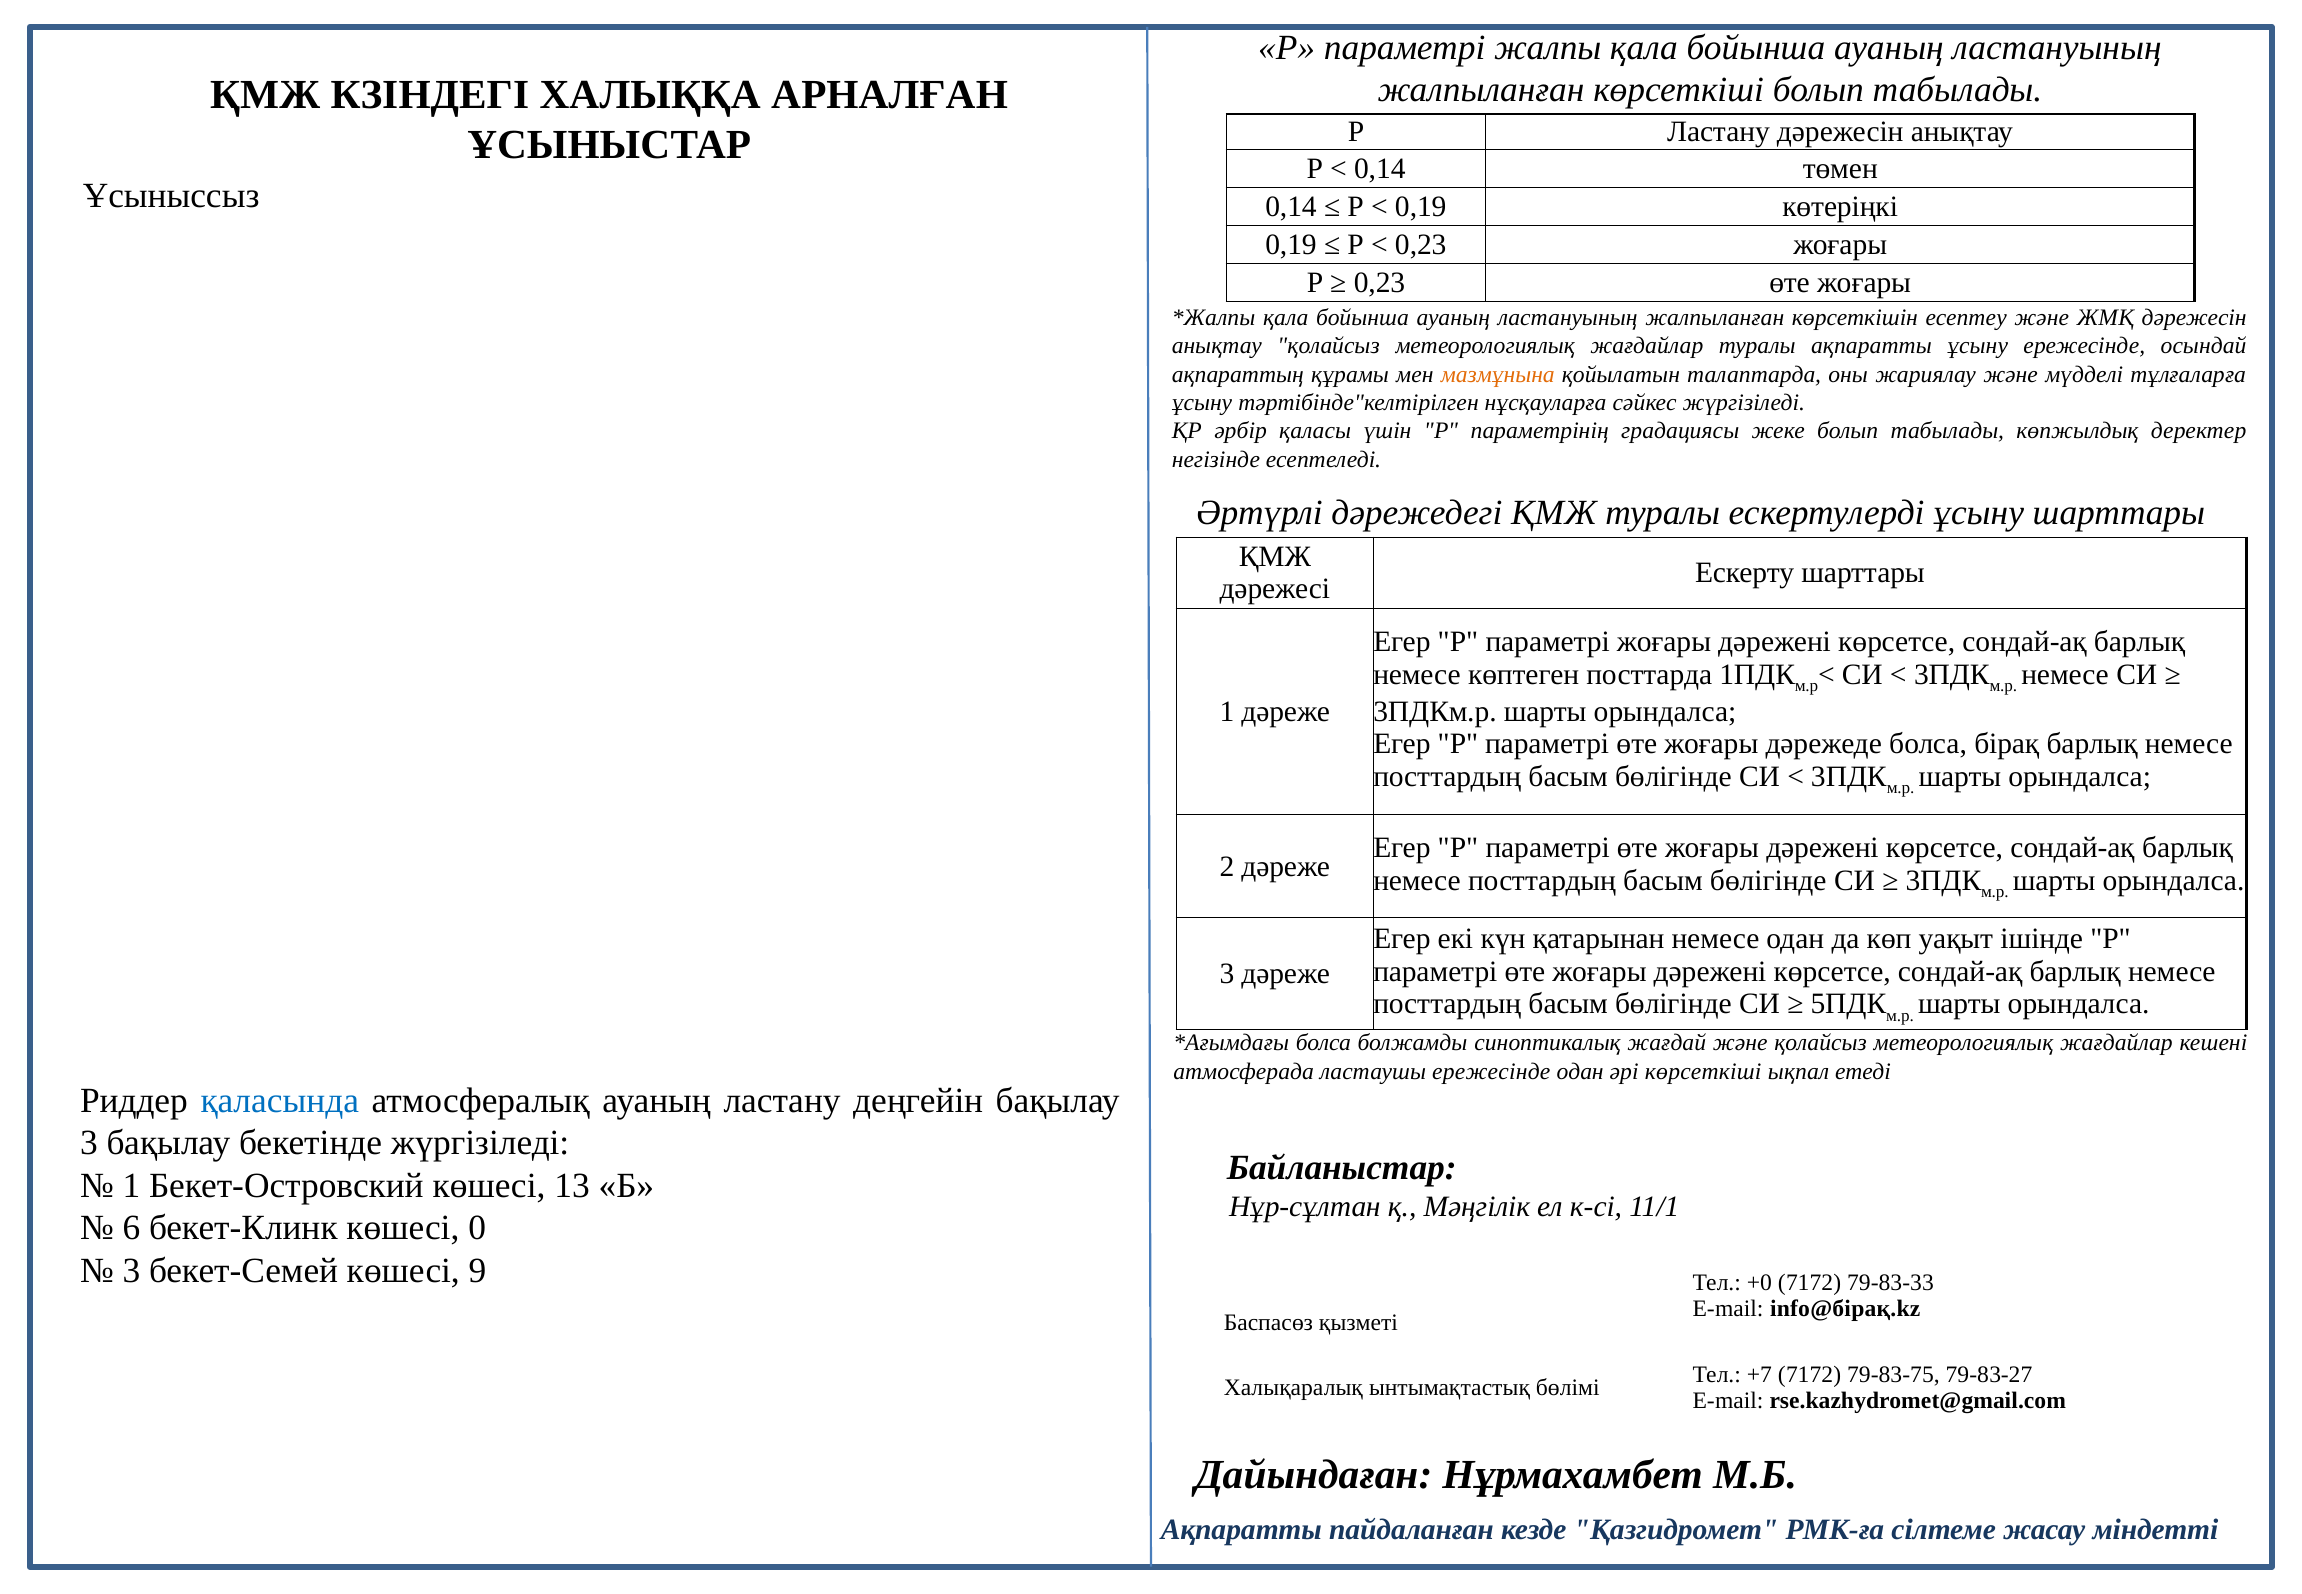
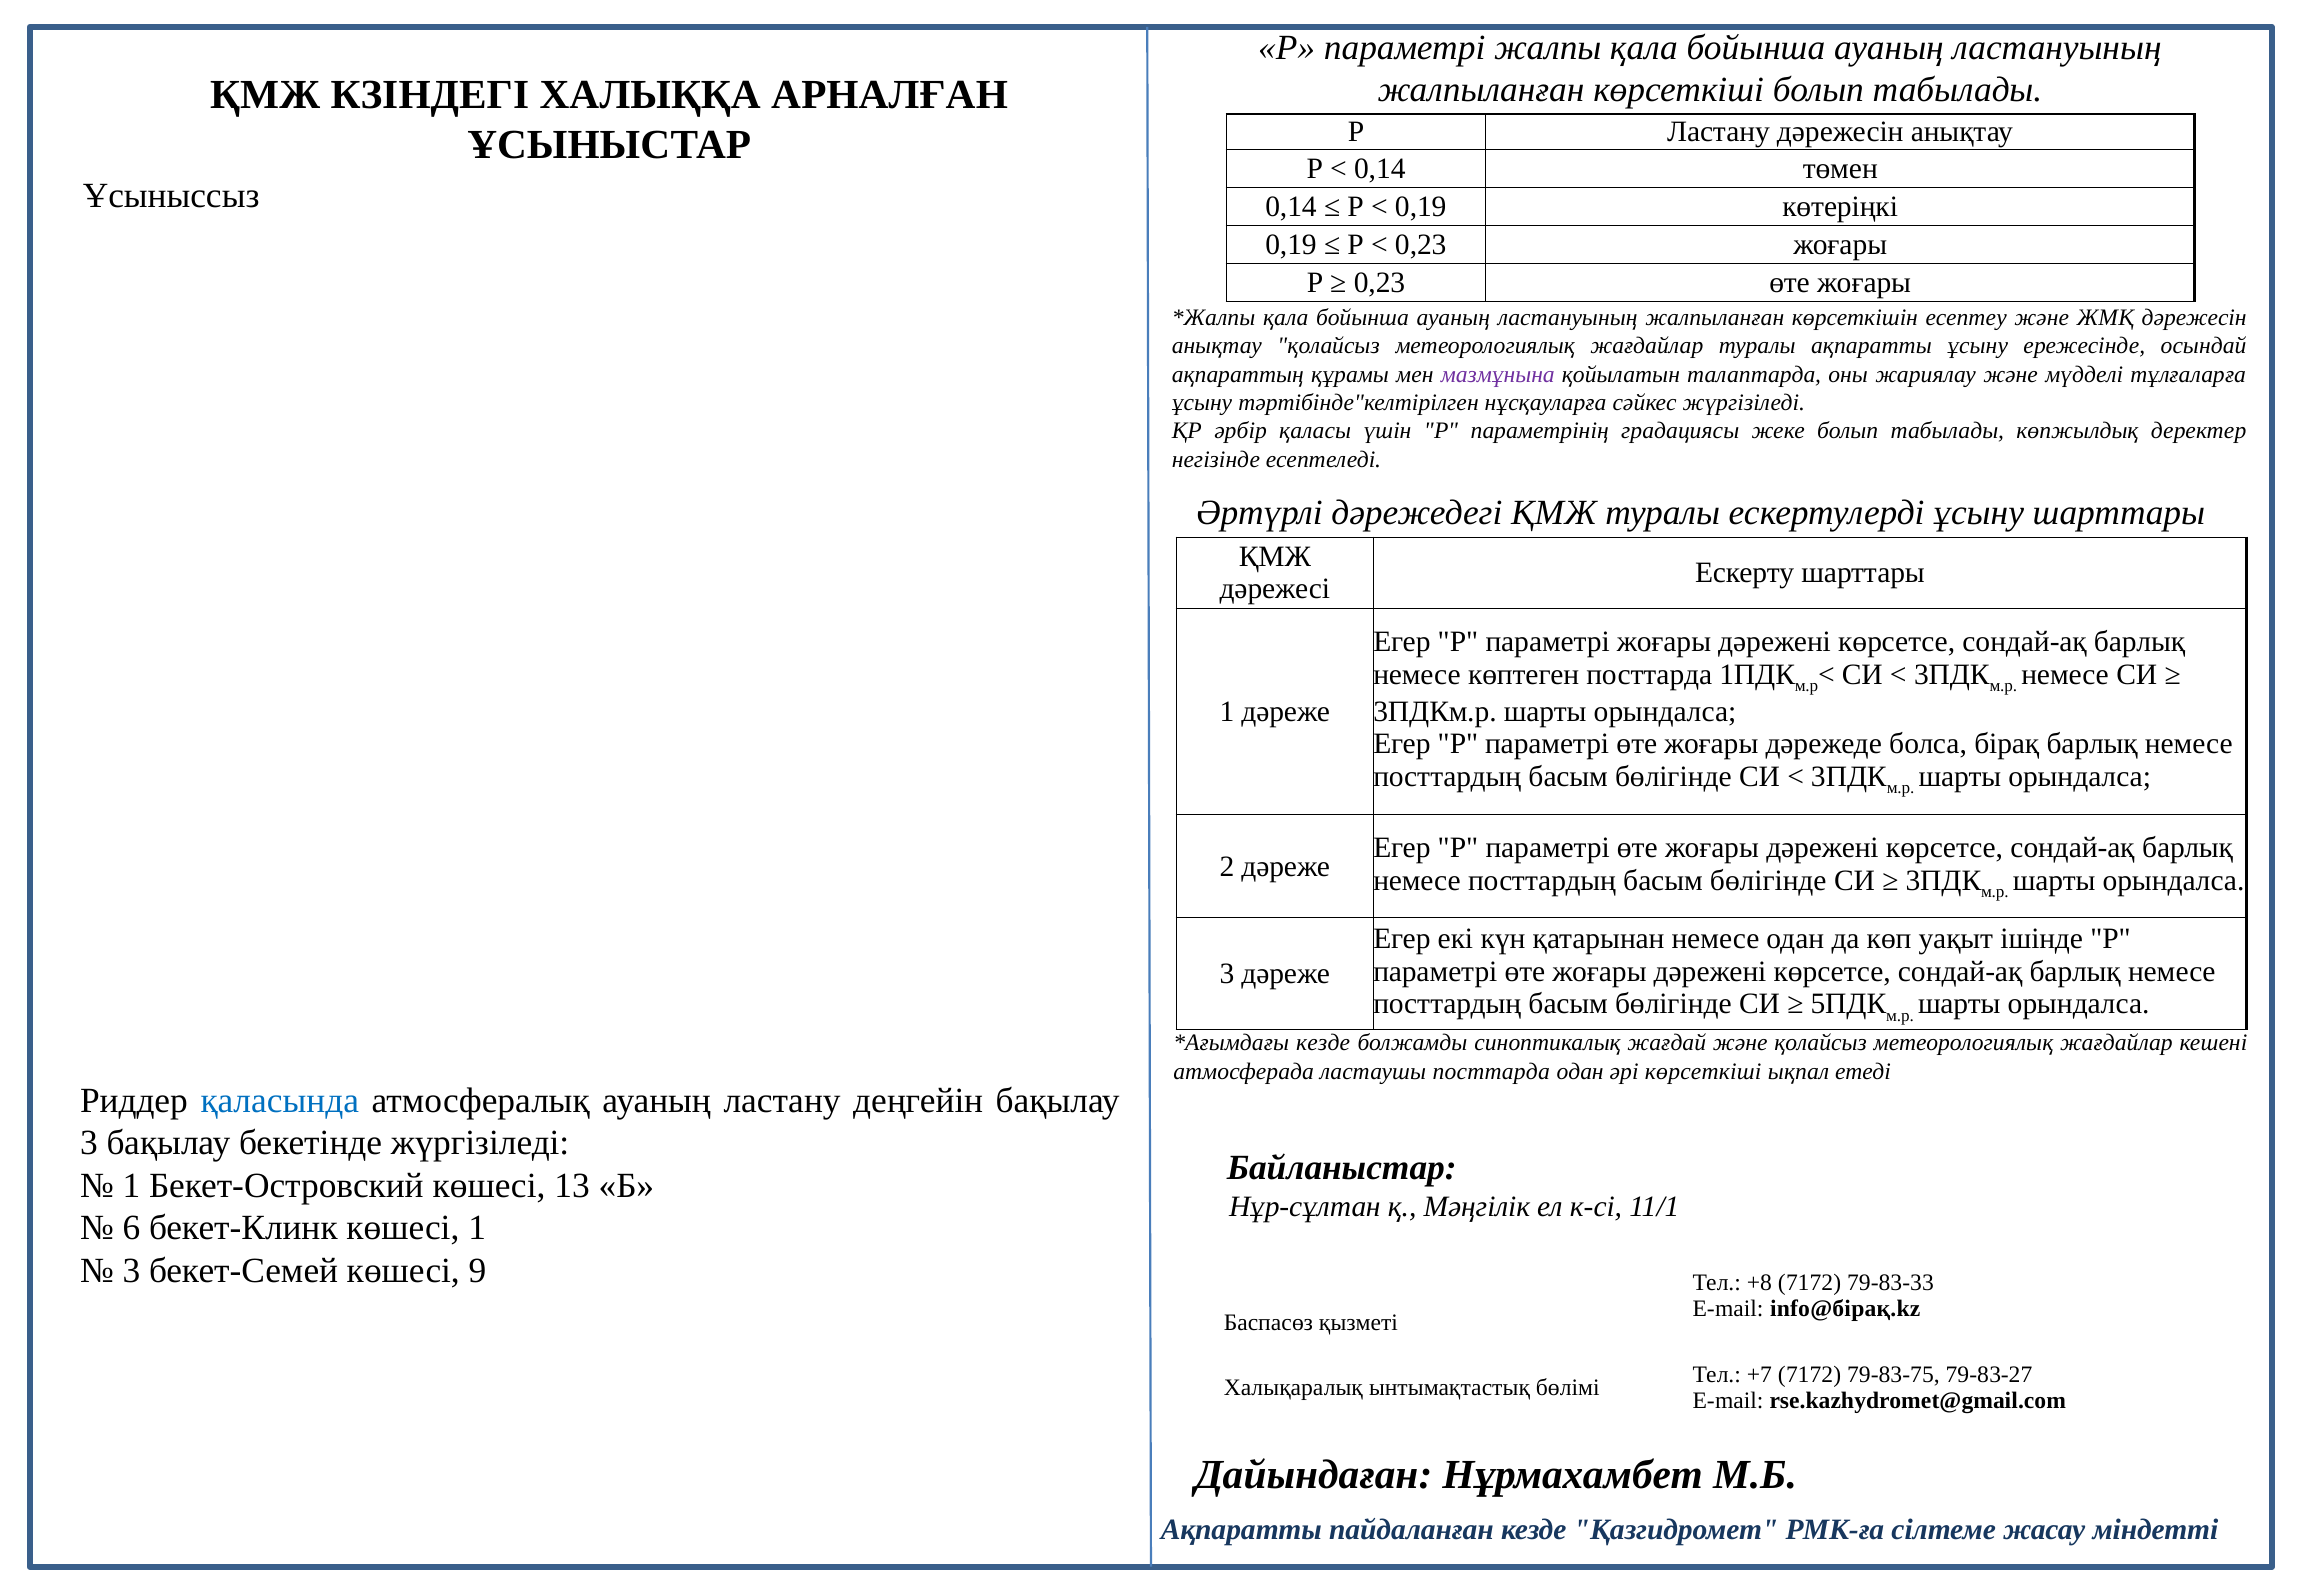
мазмұнына colour: orange -> purple (1498, 374)
болса: болса -> кезде (1323, 1043)
ластаушы ережесінде: ережесінде -> посттарда (1491, 1071)
көшесі 0: 0 -> 1 (477, 1228)
+0: +0 -> +8 (1759, 1283)
